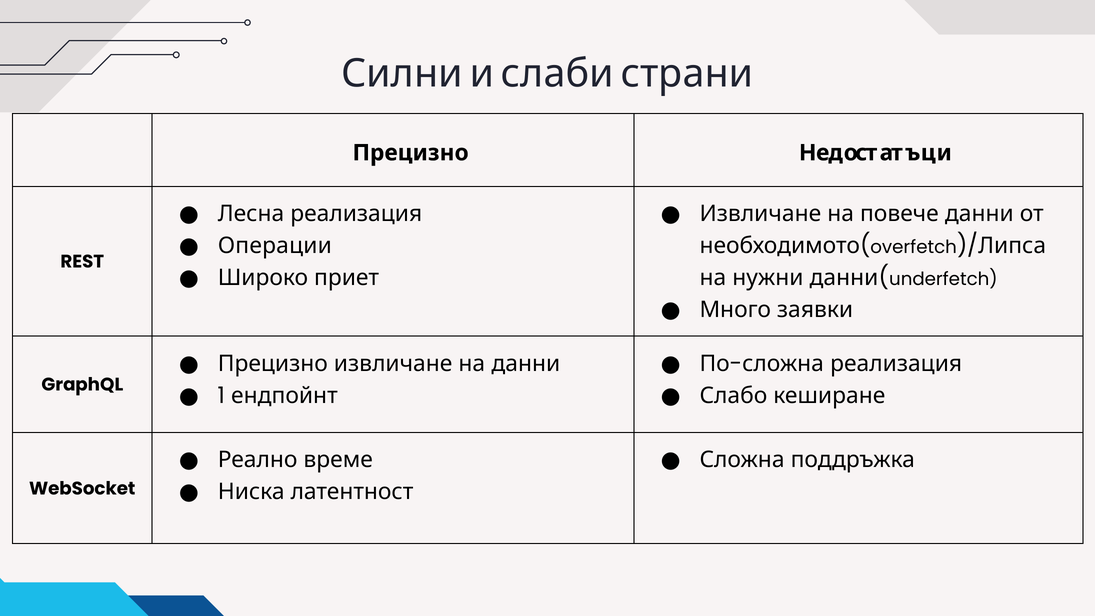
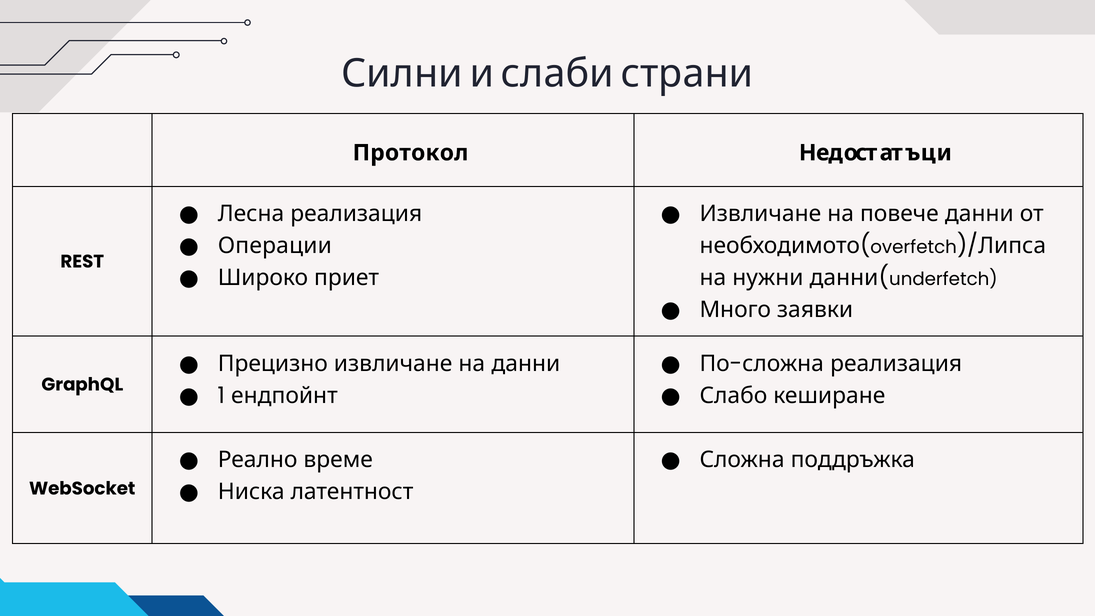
Прецизно: Прецизно -> Протокол (411, 153)
